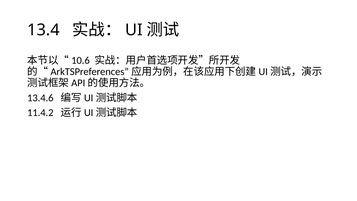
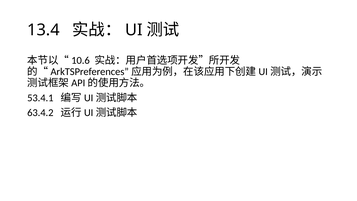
13.4.6: 13.4.6 -> 53.4.1 (40, 98)
11.4.2: 11.4.2 -> 63.4.2 (40, 113)
